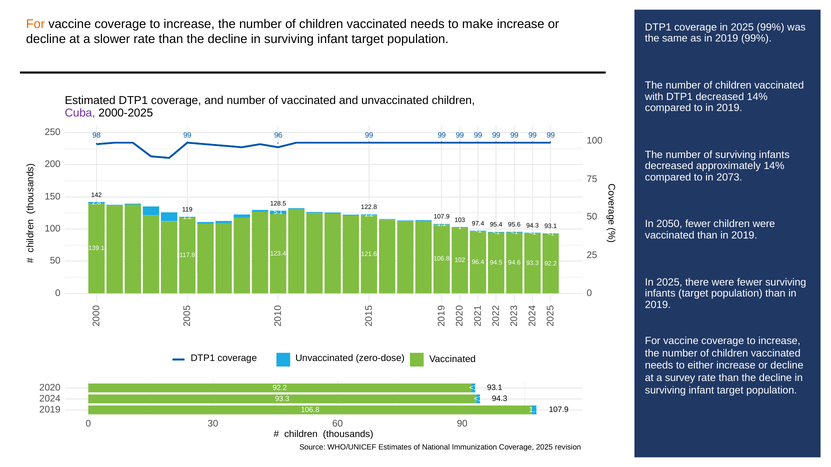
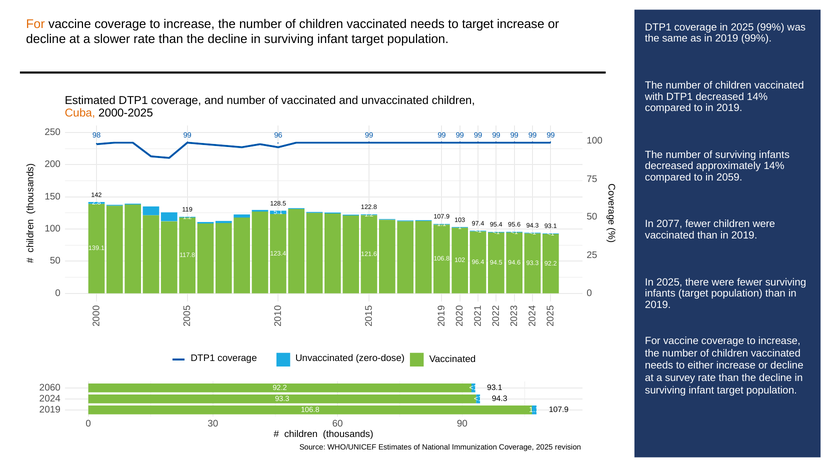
to make: make -> target (478, 24)
Cuba colour: purple -> orange (80, 113)
2073: 2073 -> 2059 (729, 177)
2050: 2050 -> 2077 (669, 224)
2020: 2020 -> 2060 (50, 388)
